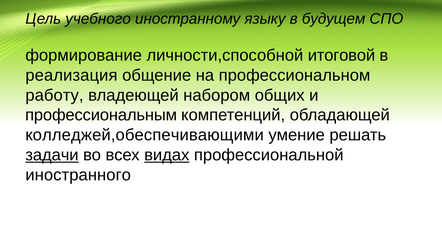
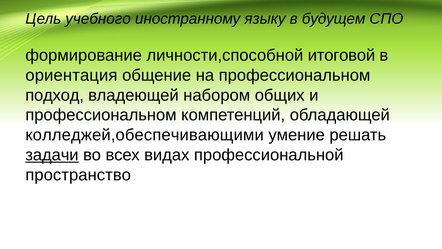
реализация: реализация -> ориентация (71, 75)
работу: работу -> подход (55, 95)
профессиональным: профессиональным -> профессиональном (101, 115)
видах underline: present -> none (167, 155)
иностранного: иностранного -> пространство (78, 175)
